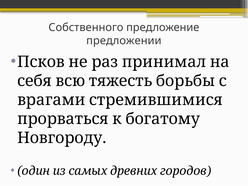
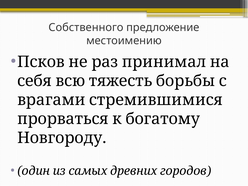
предложении: предложении -> местоимению (124, 41)
